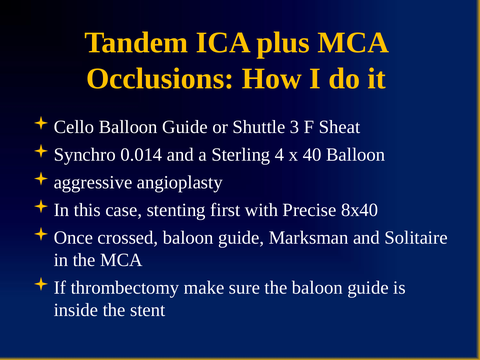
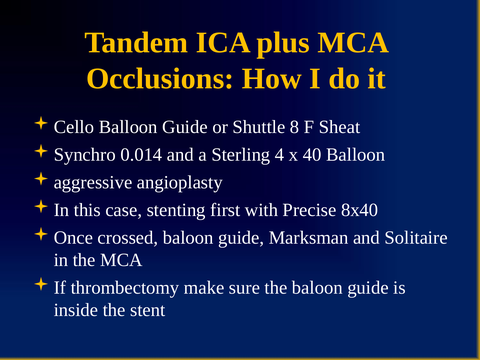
3: 3 -> 8 (295, 127)
